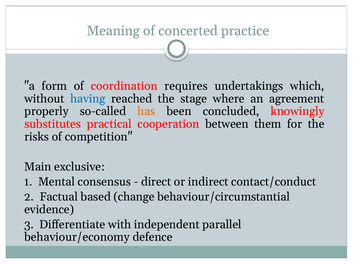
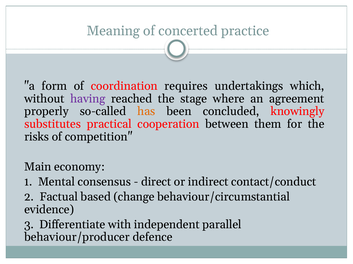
having colour: blue -> purple (88, 99)
exclusive: exclusive -> economy (79, 167)
behaviour/economy: behaviour/economy -> behaviour/producer (77, 238)
